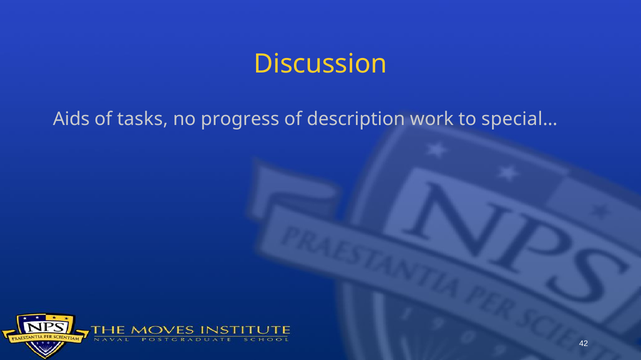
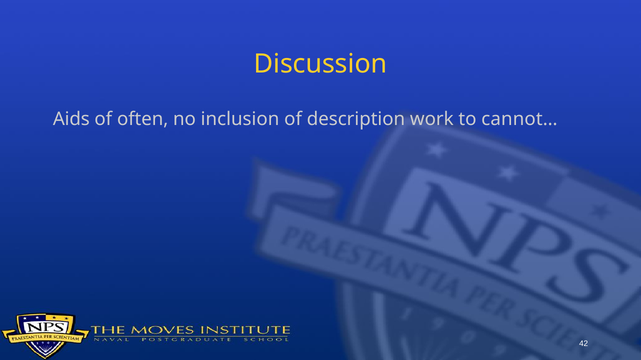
tasks: tasks -> often (143, 119)
progress: progress -> inclusion (240, 119)
special…: special… -> cannot… (519, 119)
